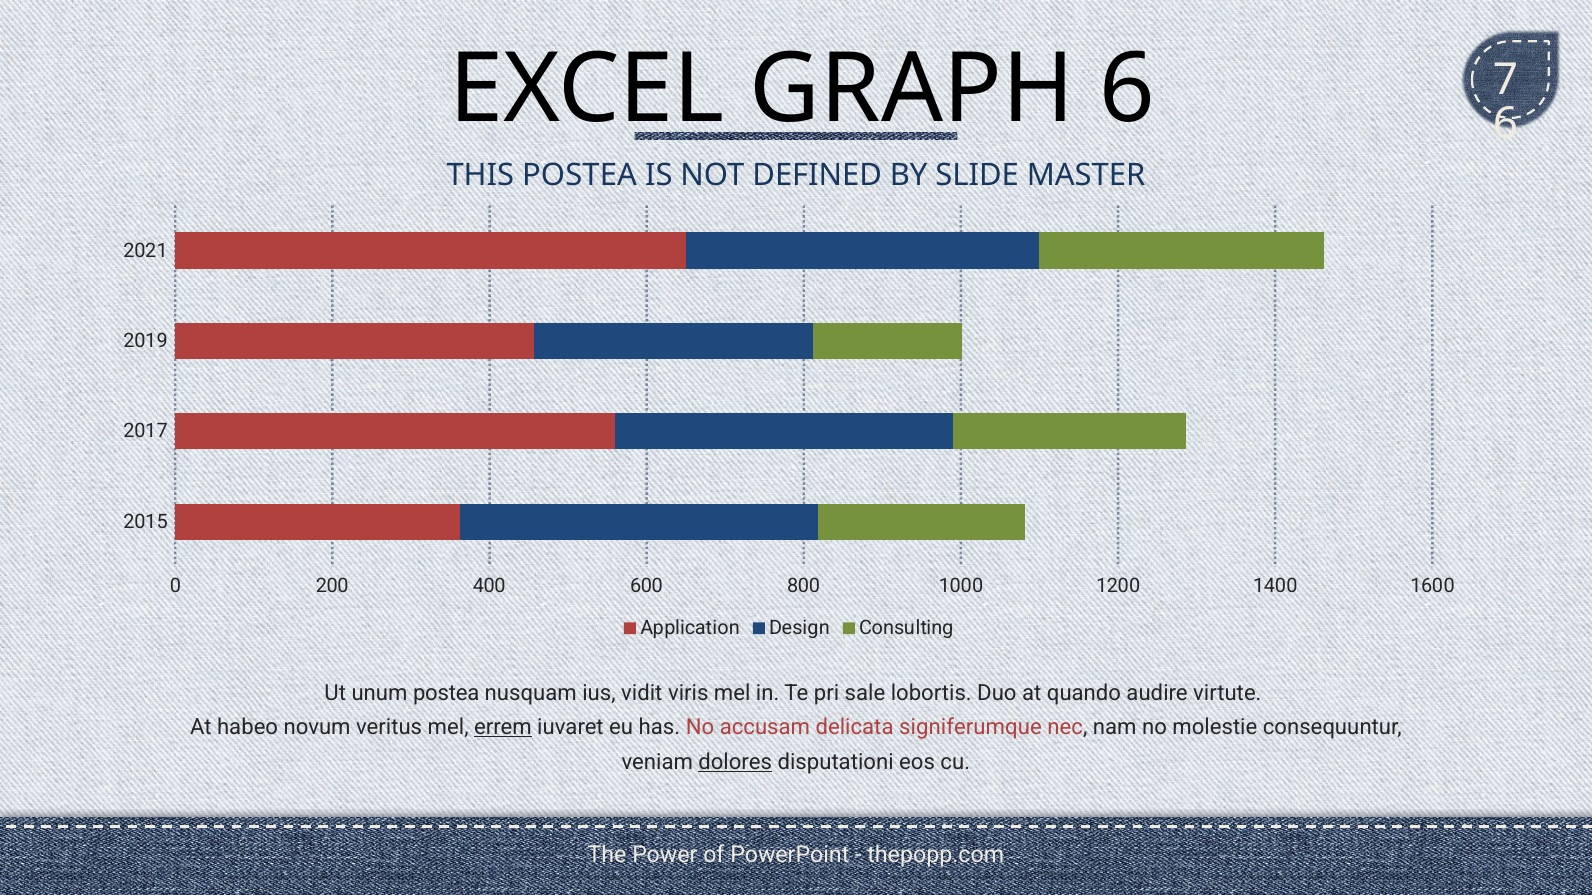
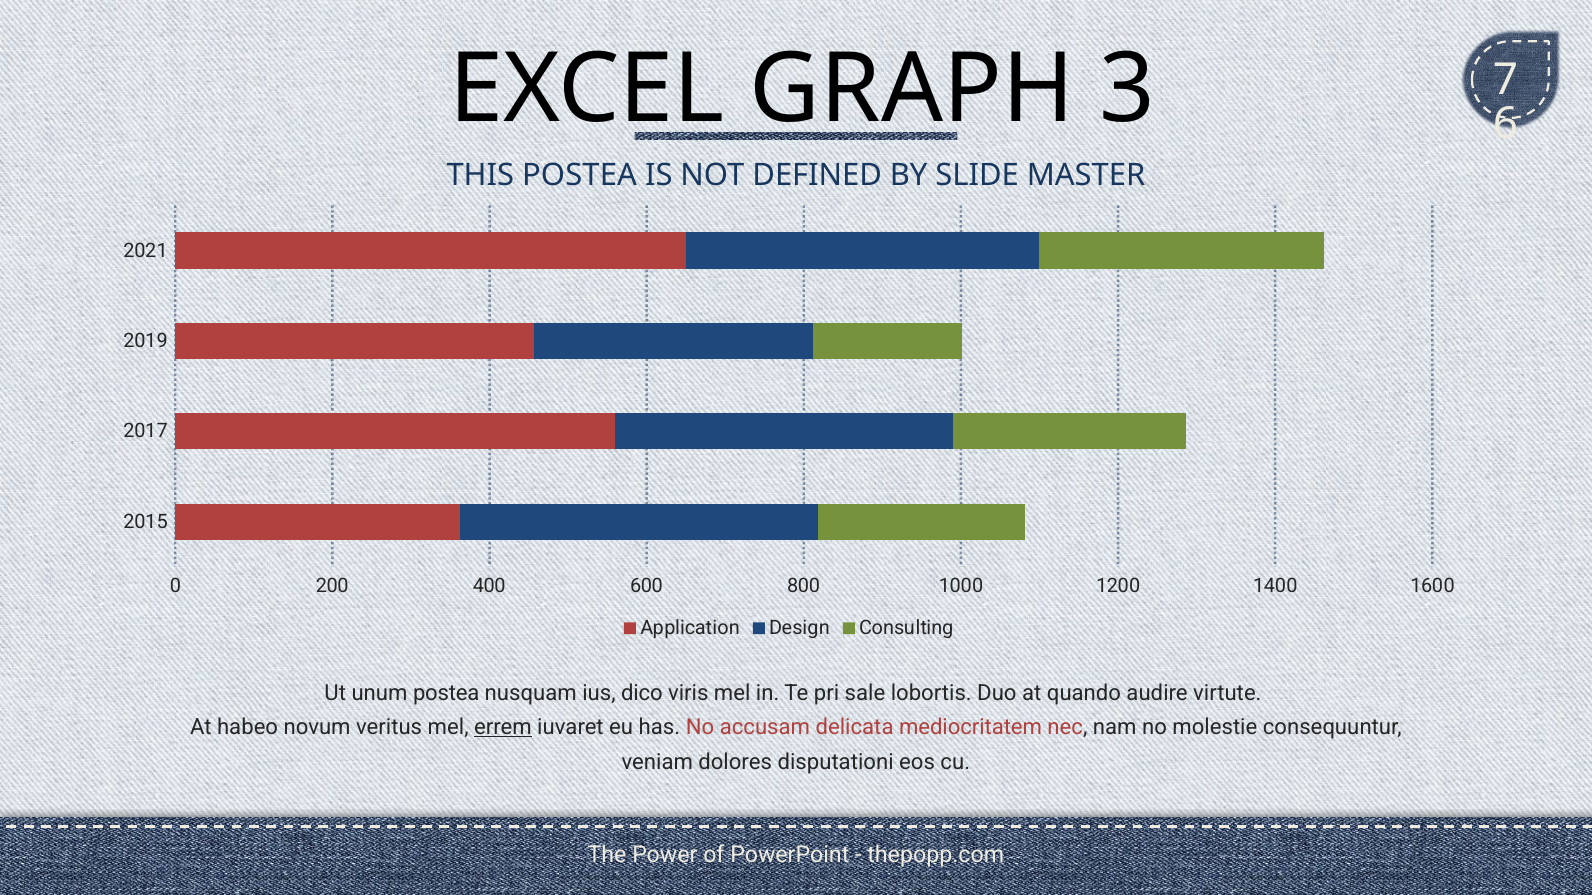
GRAPH 6: 6 -> 3 (1127, 90)
vidit: vidit -> dico (642, 693)
signiferumque: signiferumque -> mediocritatem (971, 728)
dolores underline: present -> none (735, 762)
